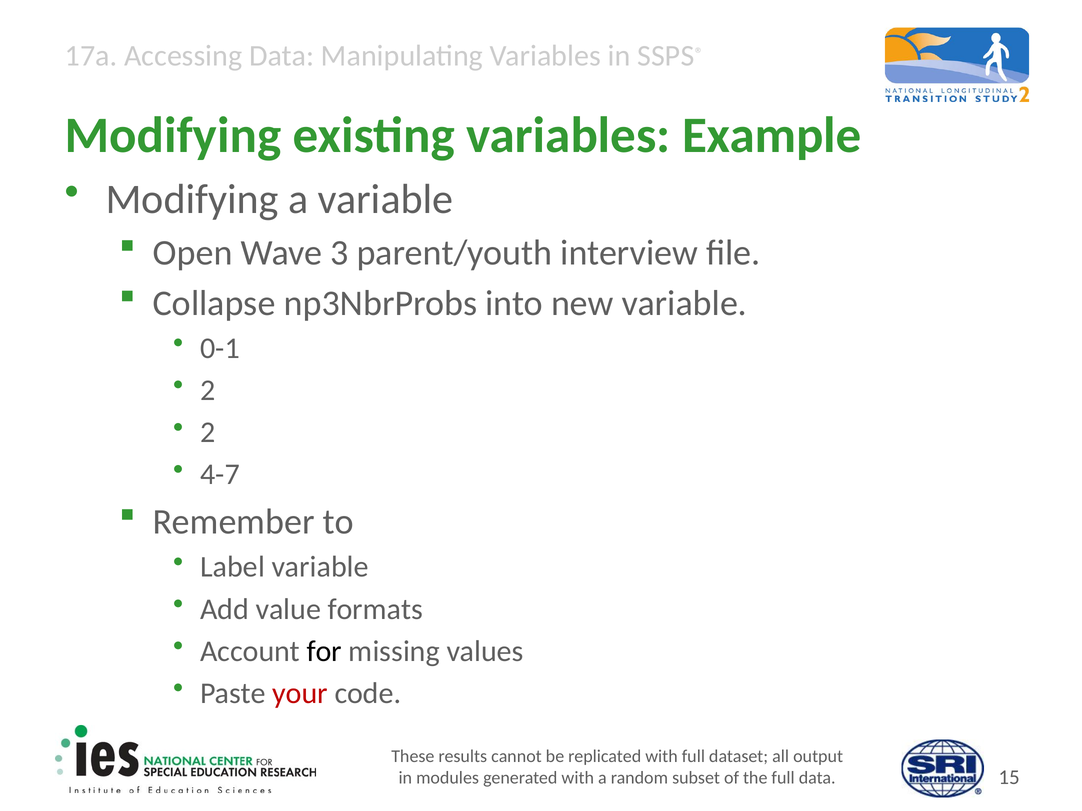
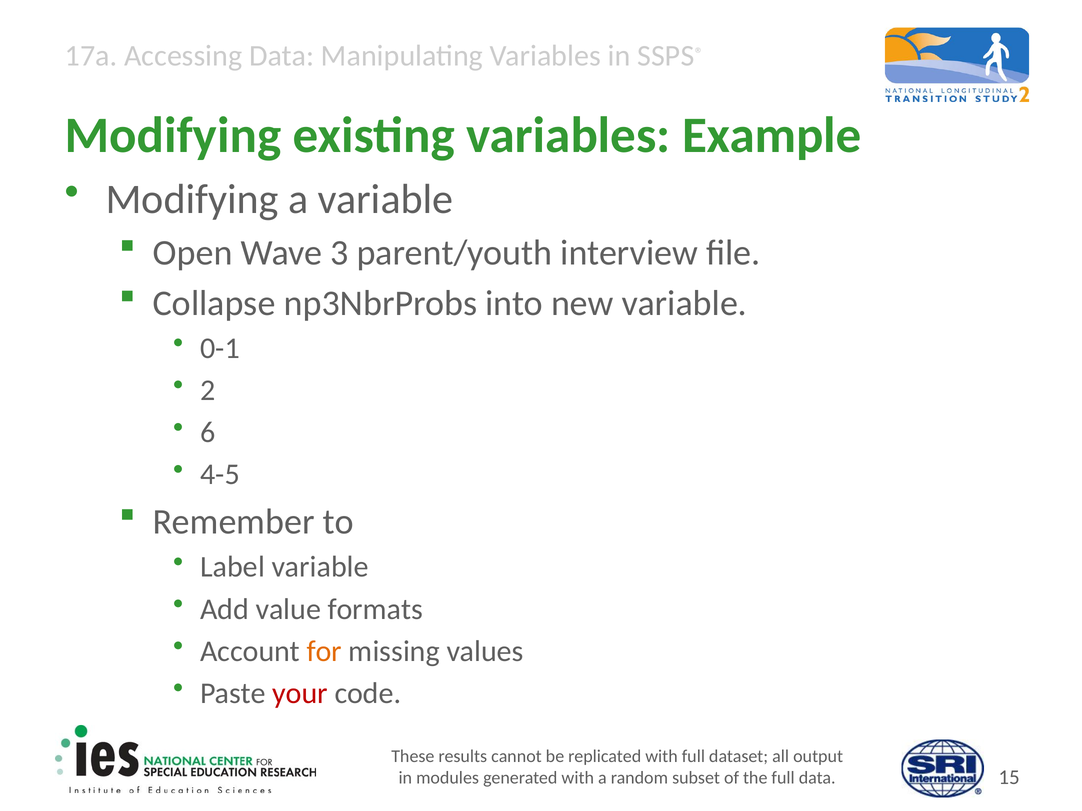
2: 2 -> 6 (208, 433)
4-7: 4-7 -> 4-5 (220, 475)
for colour: black -> orange (324, 652)
